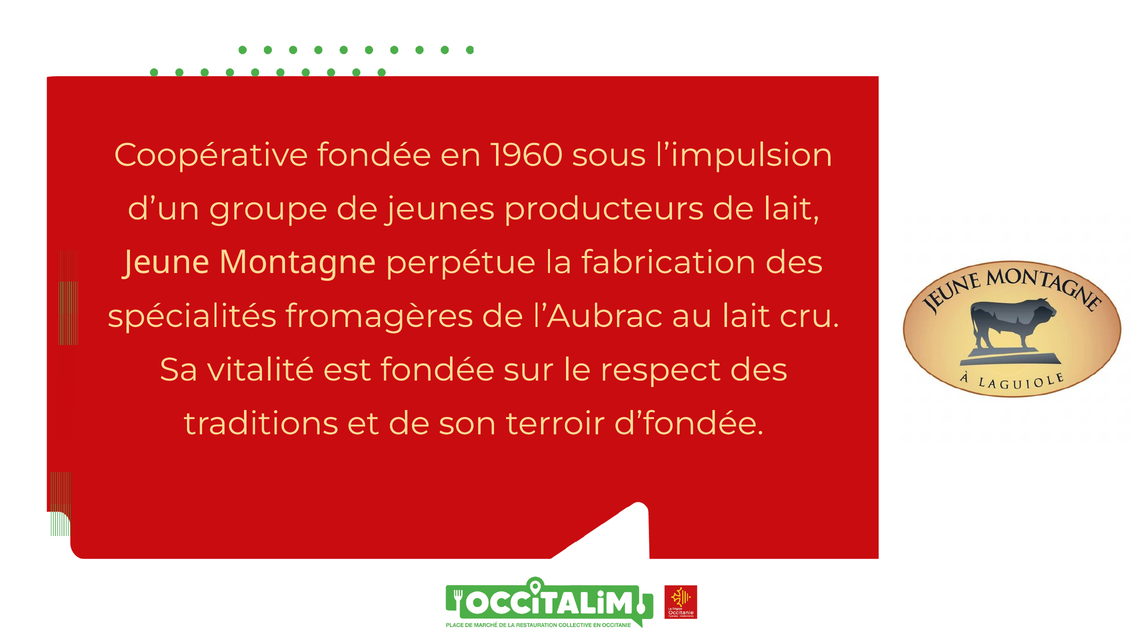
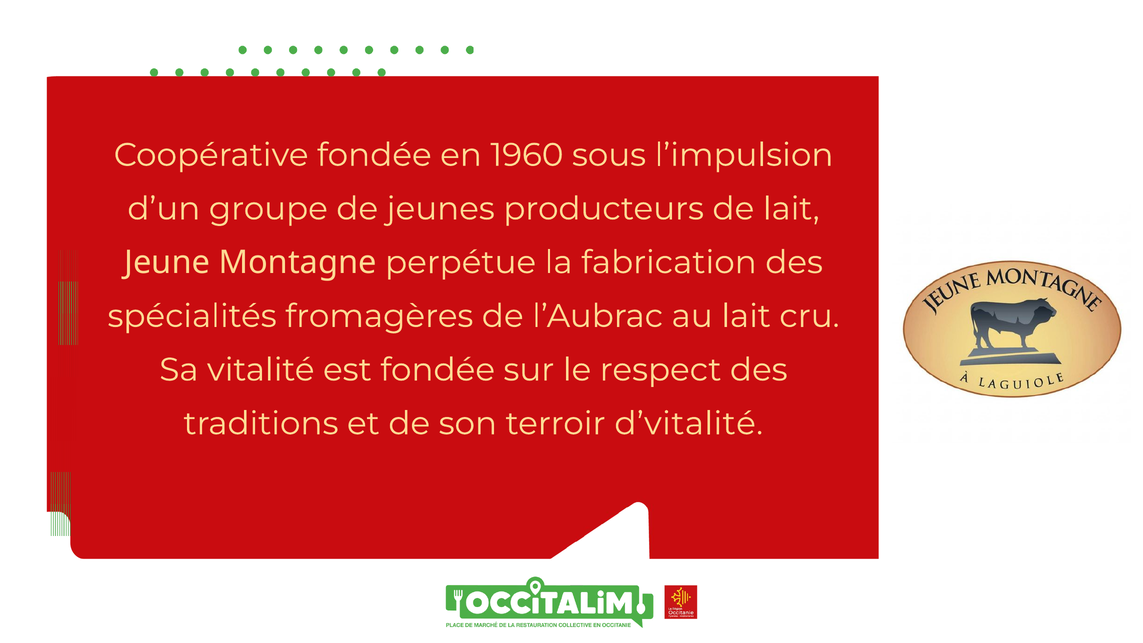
d’fondée: d’fondée -> d’vitalité (689, 423)
